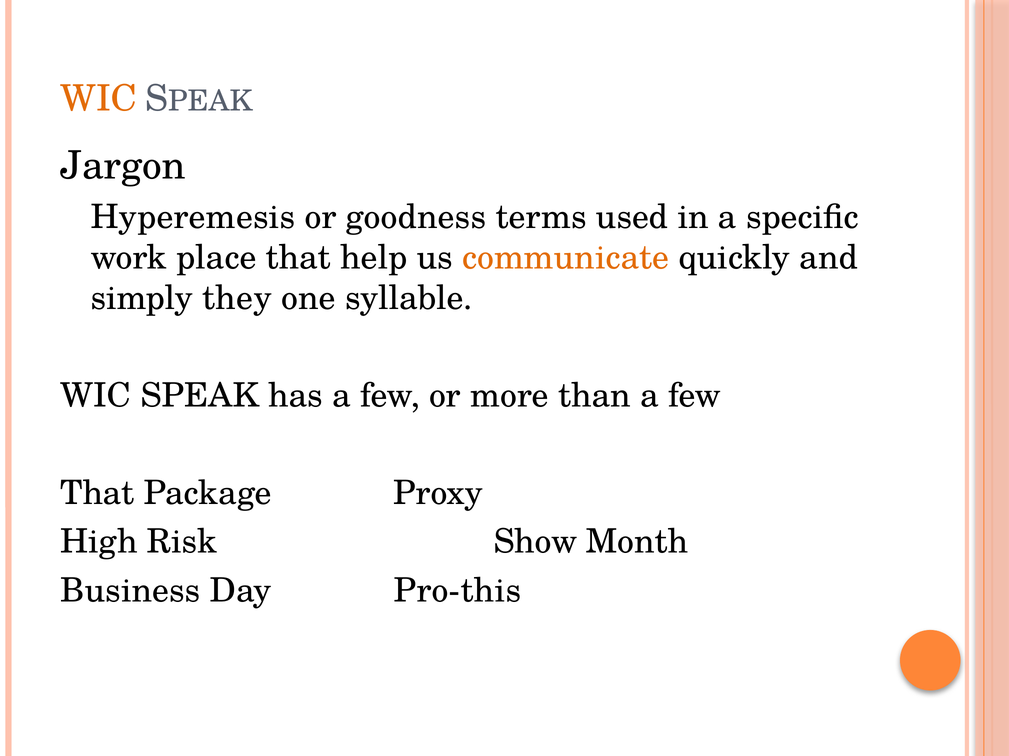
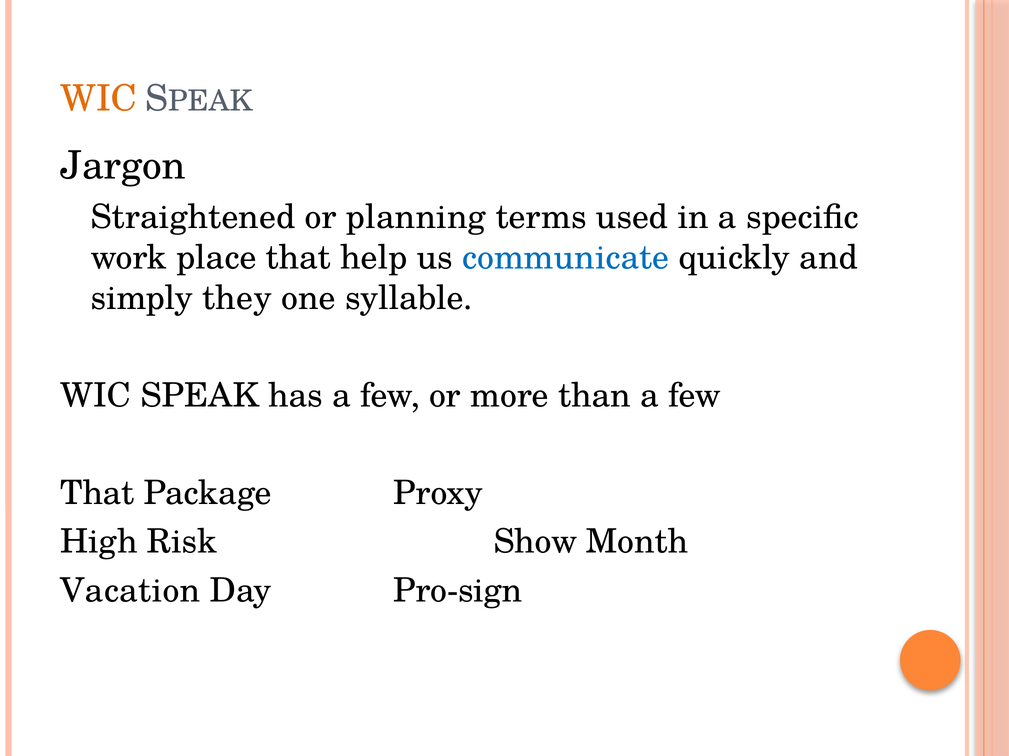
Hyperemesis: Hyperemesis -> Straightened (193, 218)
goodness: goodness -> planning (416, 218)
communicate colour: orange -> blue (566, 258)
Business: Business -> Vacation (130, 591)
Pro-this: Pro-this -> Pro-sign (458, 591)
